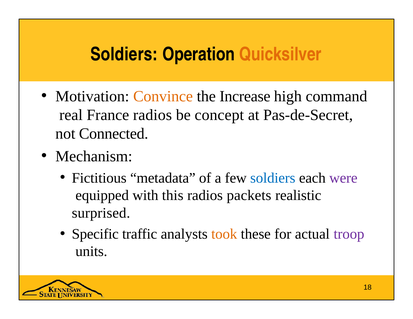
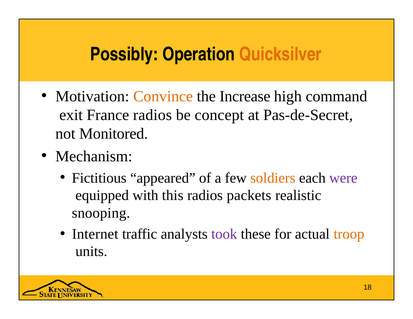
Soldiers: Soldiers -> Possibly (124, 54)
real: real -> exit (71, 115)
Connected: Connected -> Monitored (114, 134)
metadata: metadata -> appeared (163, 178)
soldiers colour: blue -> orange (273, 178)
surprised: surprised -> snooping (101, 213)
Specific: Specific -> Internet (95, 234)
took colour: orange -> purple (224, 234)
troop colour: purple -> orange (349, 234)
